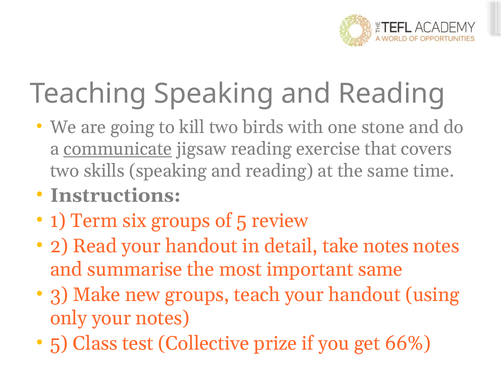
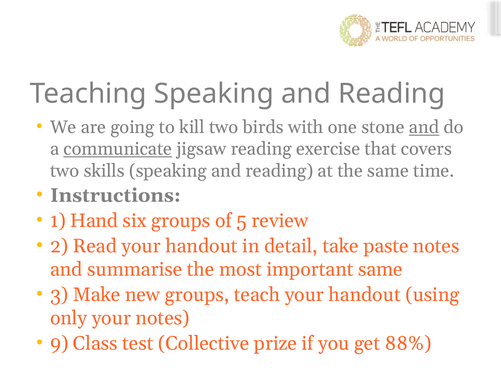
and underline: none -> present (424, 128)
Term: Term -> Hand (94, 221)
take notes: notes -> paste (386, 247)
5: 5 -> 9 (59, 344)
66%: 66% -> 88% (408, 344)
